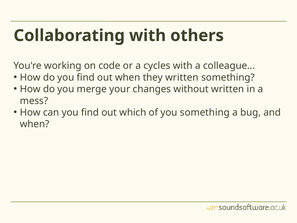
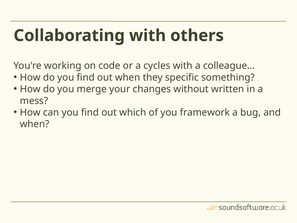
they written: written -> specific (182, 77)
you something: something -> framework (205, 112)
